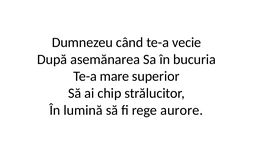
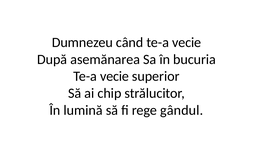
mare: mare -> vecie (114, 76)
aurore: aurore -> gândul (182, 110)
